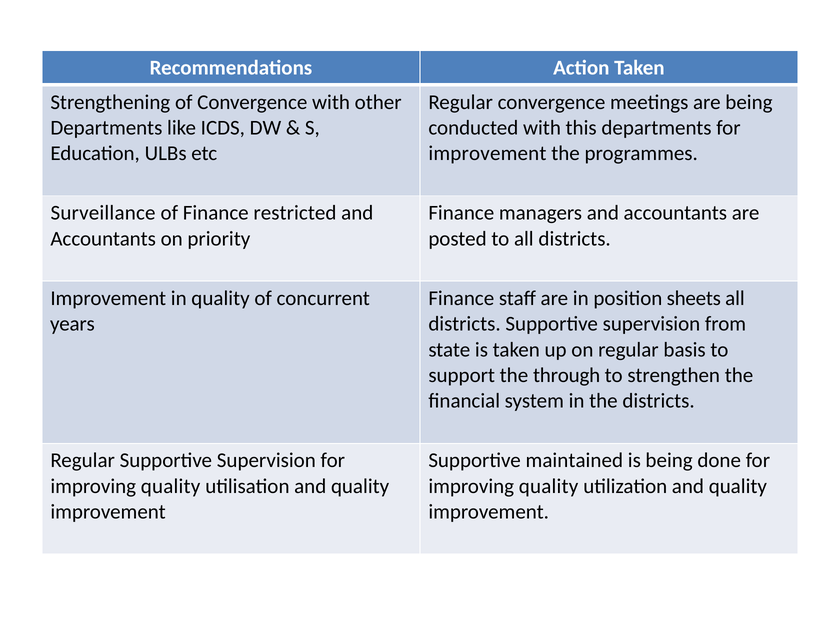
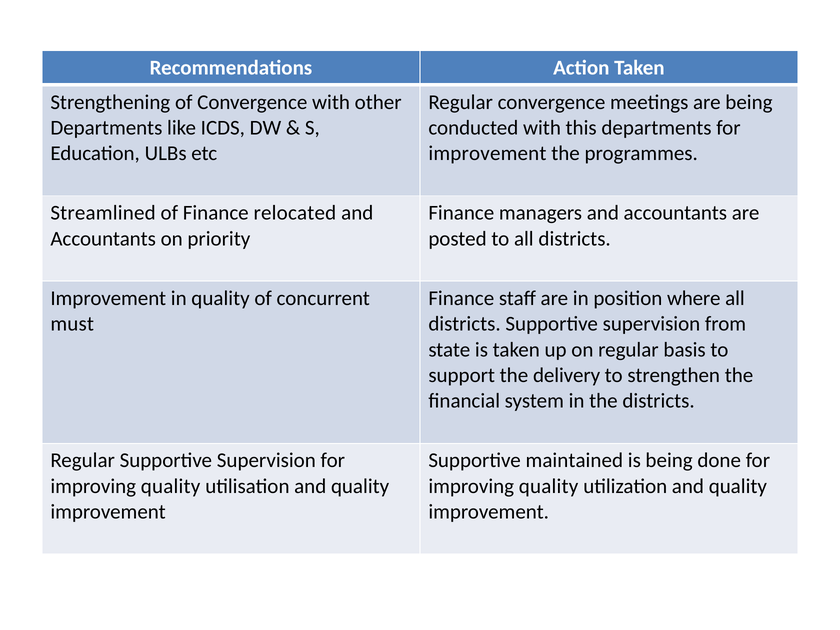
Surveillance: Surveillance -> Streamlined (103, 213)
restricted: restricted -> relocated (295, 213)
sheets: sheets -> where (694, 298)
years: years -> must (72, 324)
through: through -> delivery (567, 375)
